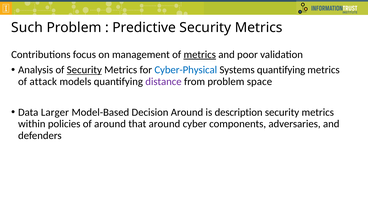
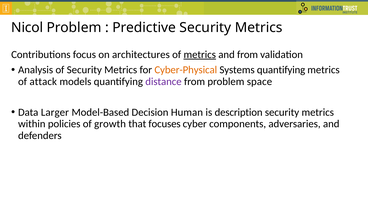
Such: Such -> Nicol (27, 28)
management: management -> architectures (141, 54)
and poor: poor -> from (248, 54)
Security underline: present -> none (84, 70)
Cyber-Physical colour: blue -> orange (186, 70)
Decision Around: Around -> Human (187, 112)
of around: around -> growth (110, 124)
that around: around -> focuses (165, 124)
